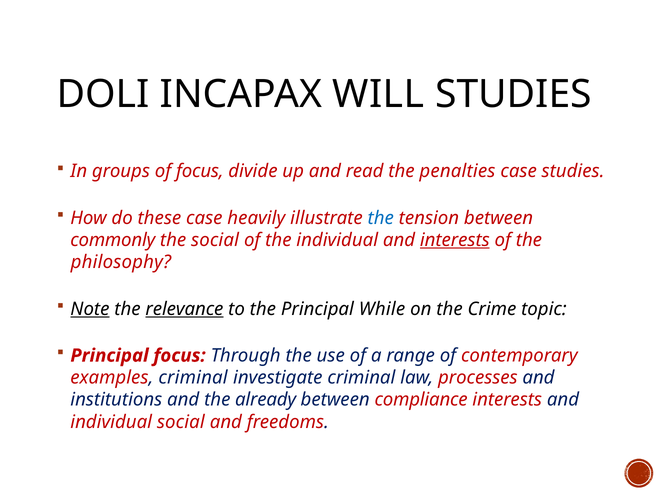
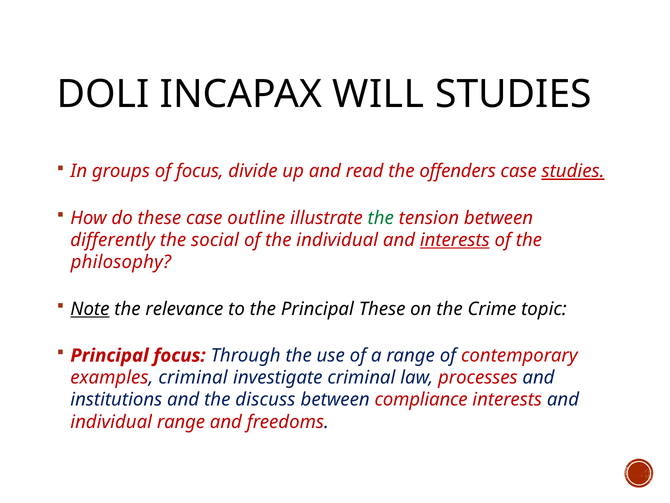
penalties: penalties -> offenders (458, 171)
studies underline: none -> present (573, 171)
heavily: heavily -> outline (256, 218)
the colour: blue -> green (381, 218)
commonly: commonly -> differently (113, 240)
relevance underline: present -> none (184, 309)
Principal While: While -> These (382, 309)
already: already -> discuss (265, 399)
individual social: social -> range (181, 422)
